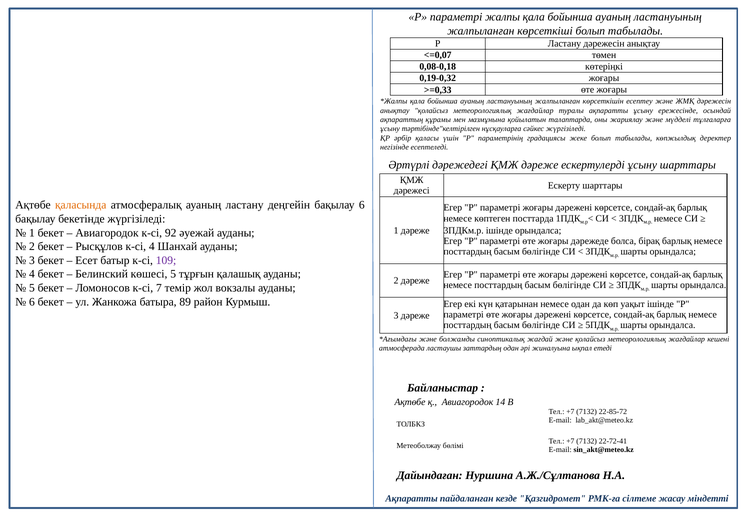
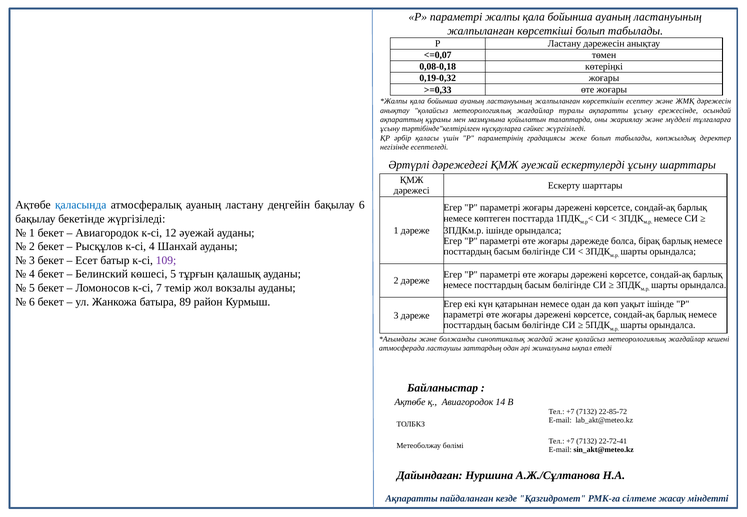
ҚМЖ дәреже: дәреже -> әуежай (540, 165)
қаласында colour: orange -> blue (81, 205)
92: 92 -> 12 (171, 233)
